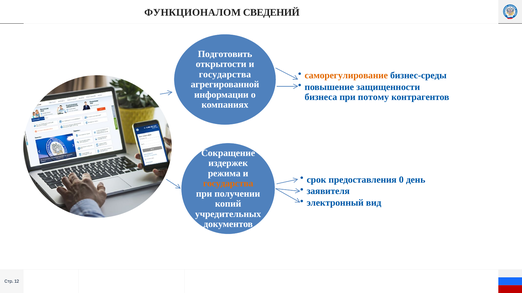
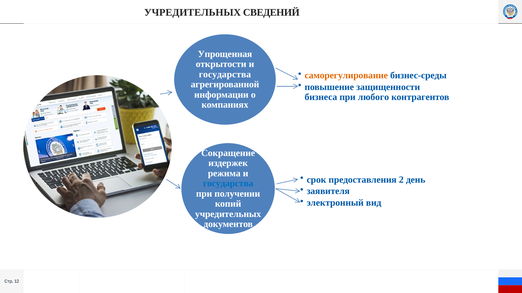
ФУНКЦИОНАЛОМ: ФУНКЦИОНАЛОМ -> УЧРЕДИТЕЛЬНЫХ (193, 12)
Подготовить: Подготовить -> Упрощенная (225, 54)
потому: потому -> любого (373, 97)
0: 0 -> 2 (401, 180)
государства colour: orange -> blue (228, 184)
